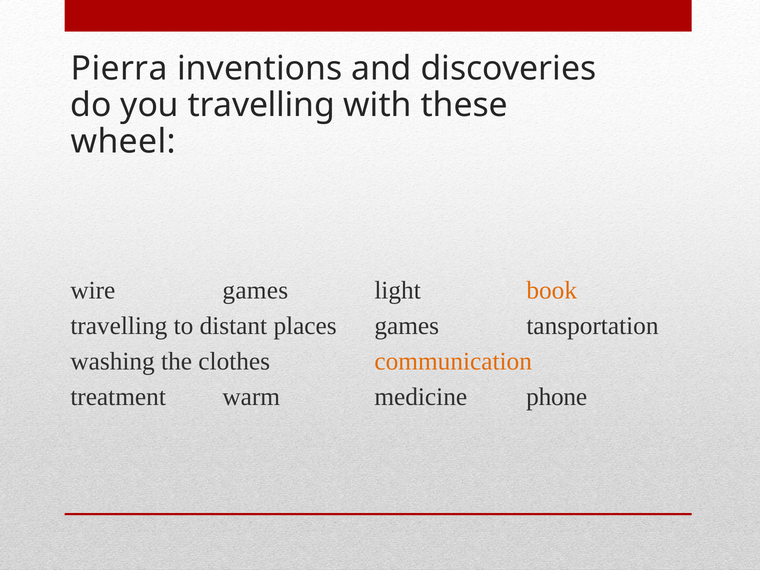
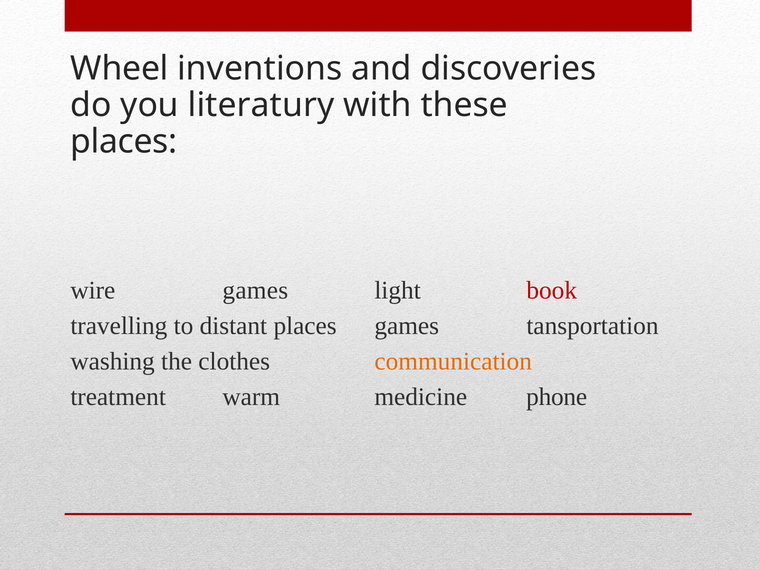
Pierra: Pierra -> Wheel (120, 69)
you travelling: travelling -> literatury (261, 105)
wheel: wheel -> places (124, 142)
book colour: orange -> red (552, 290)
